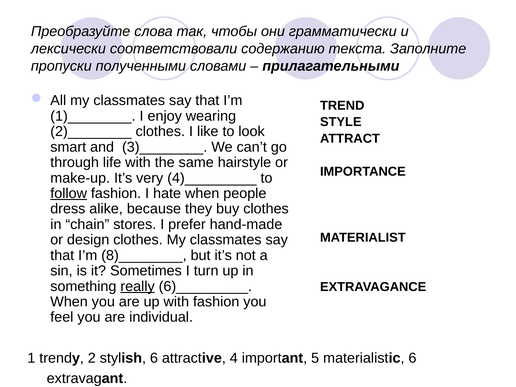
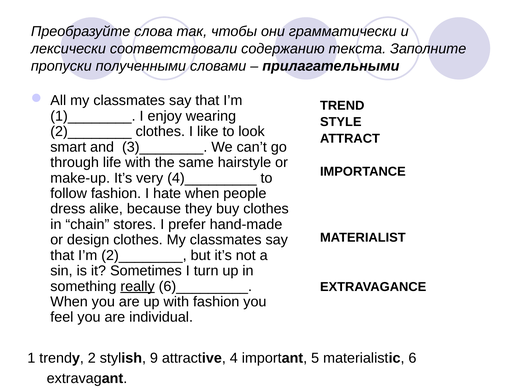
follow underline: present -> none (69, 193)
I’m 8)________: 8)________ -> 2)________ (144, 255)
stylish 6: 6 -> 9 (154, 358)
